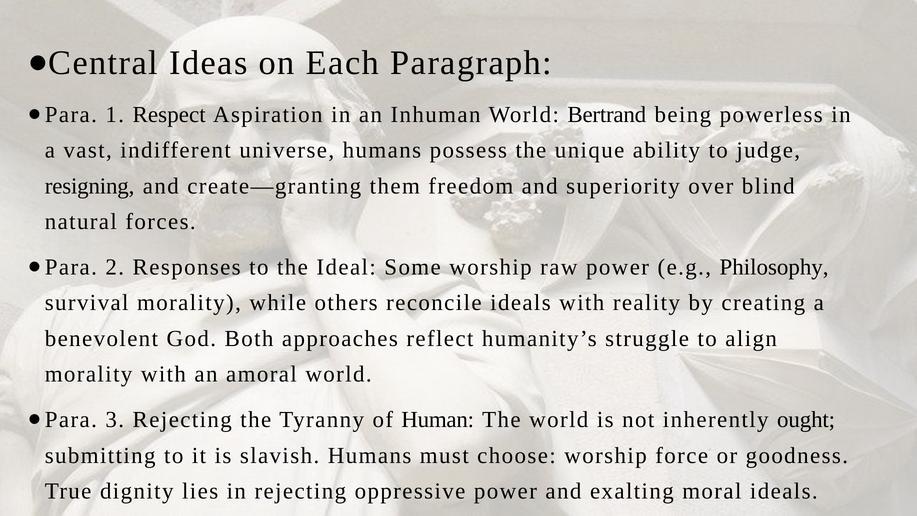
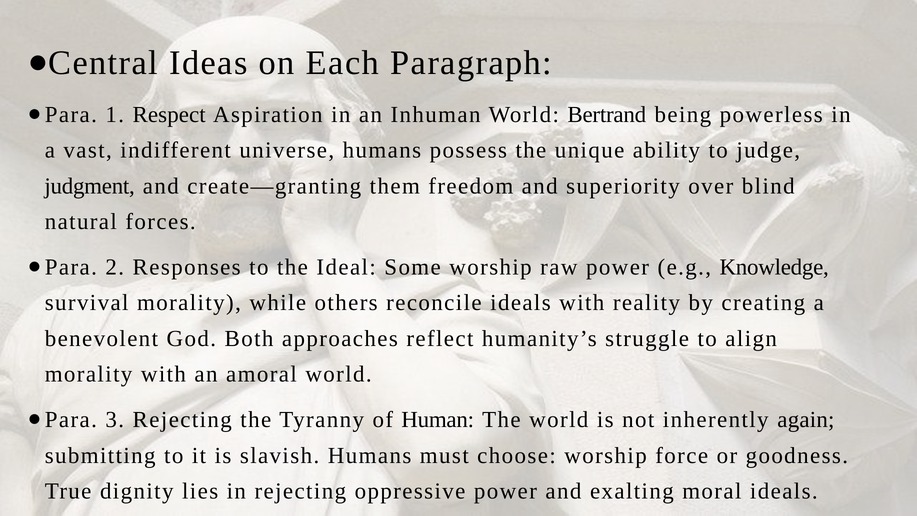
resigning: resigning -> judgment (90, 186)
Philosophy: Philosophy -> Knowledge (774, 267)
ought: ought -> again (806, 420)
